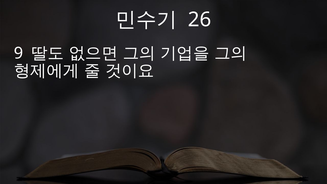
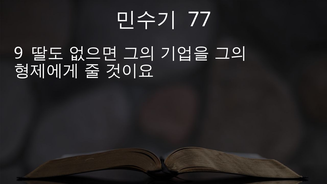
26: 26 -> 77 (200, 20)
